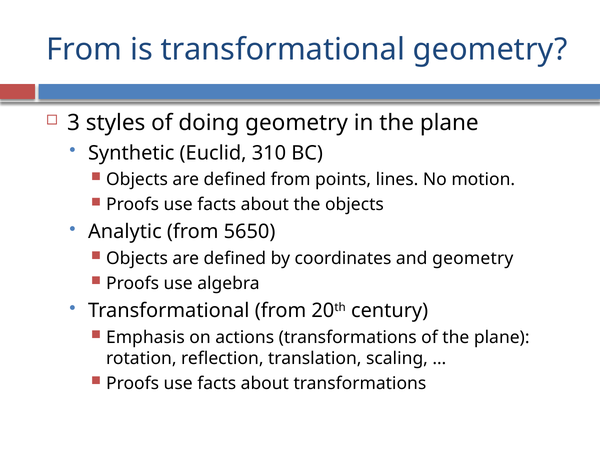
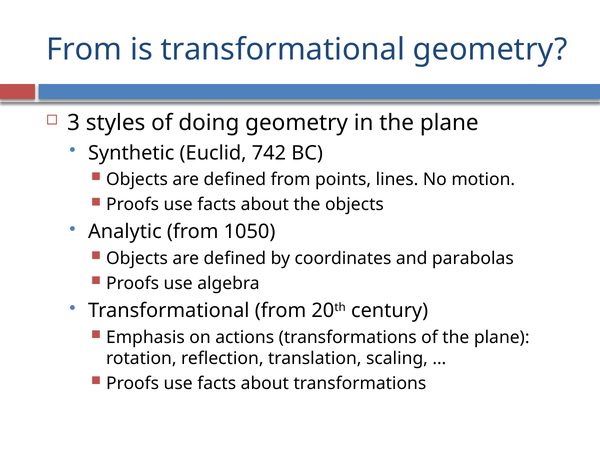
310: 310 -> 742 (269, 153)
5650: 5650 -> 1050 (250, 232)
and geometry: geometry -> parabolas (473, 258)
